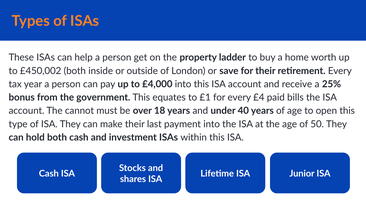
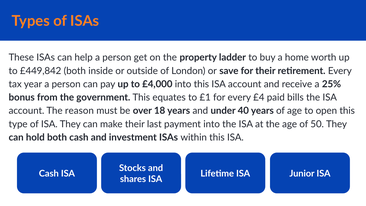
£450,002: £450,002 -> £449,842 (41, 71)
cannot: cannot -> reason (79, 111)
